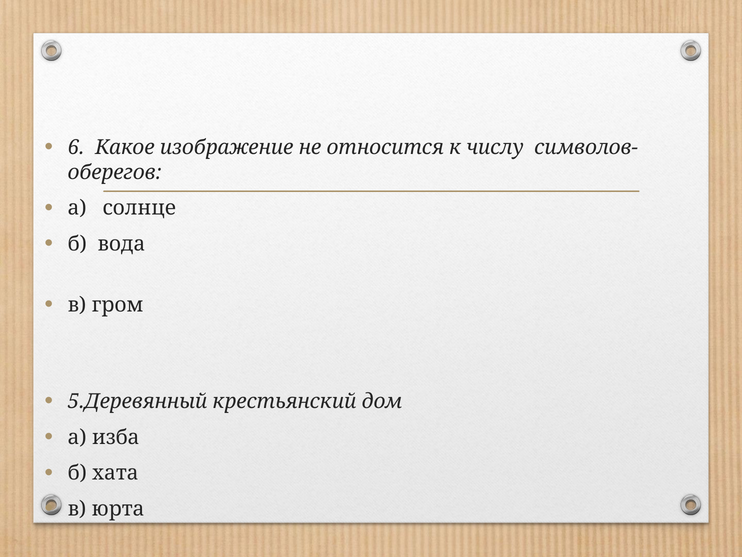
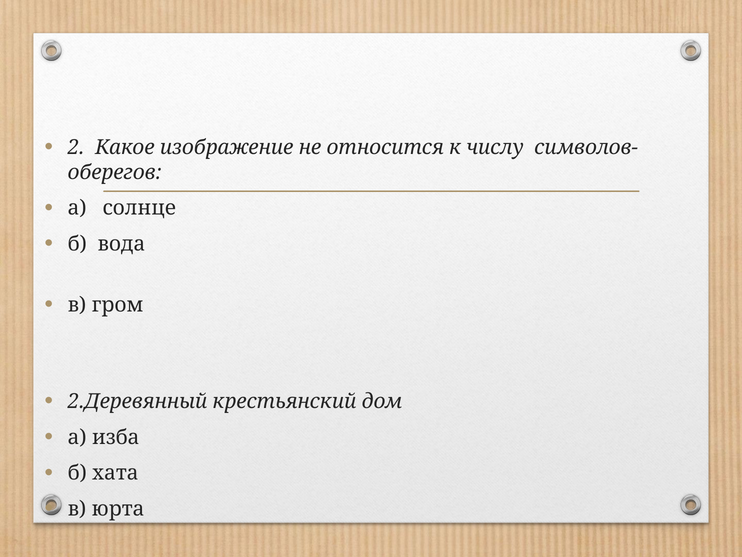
6: 6 -> 2 (76, 147)
5.Деревянный: 5.Деревянный -> 2.Деревянный (137, 401)
